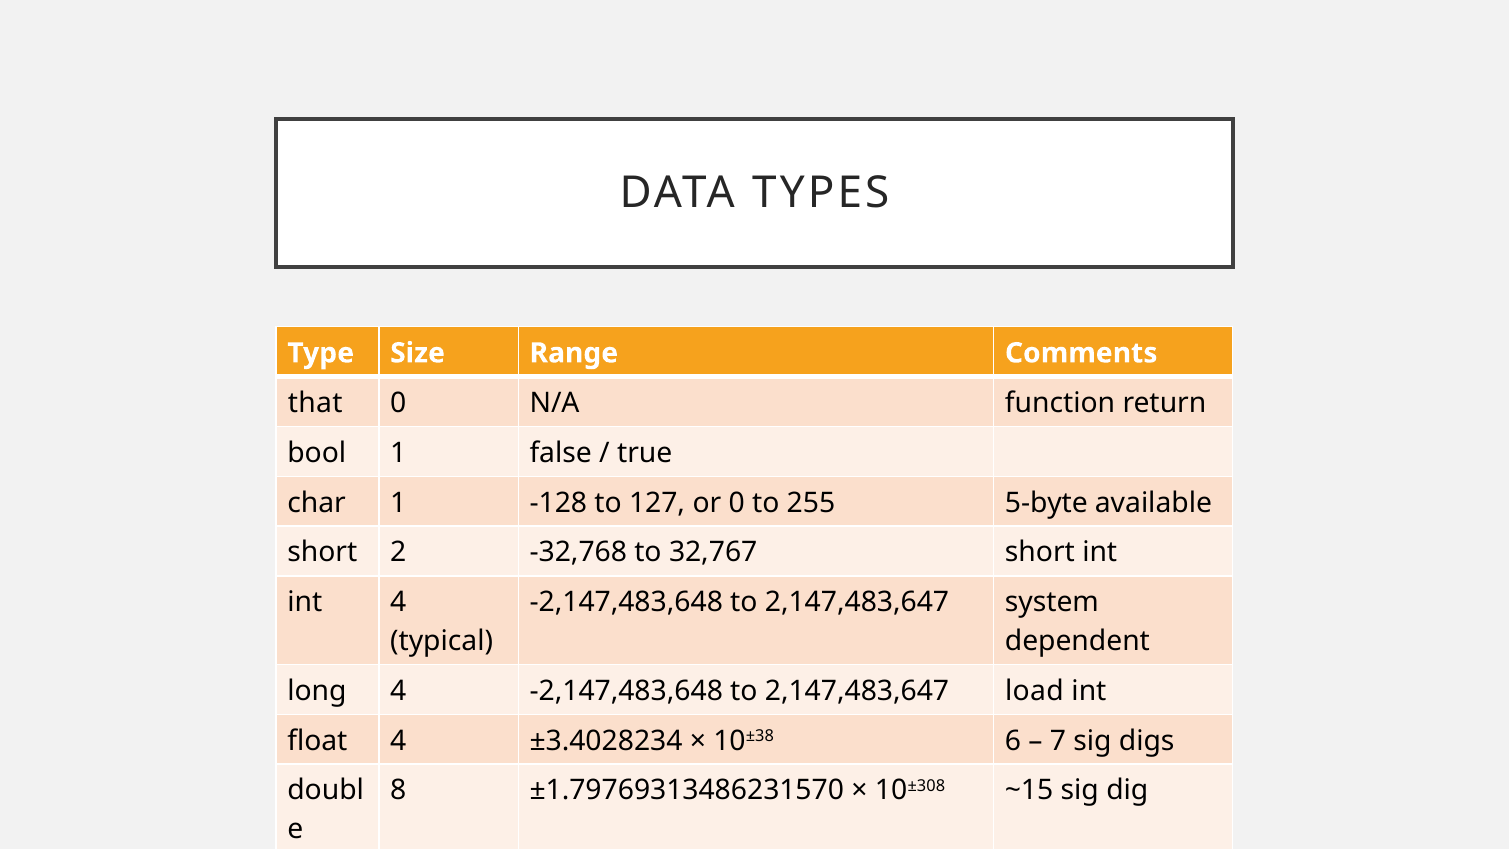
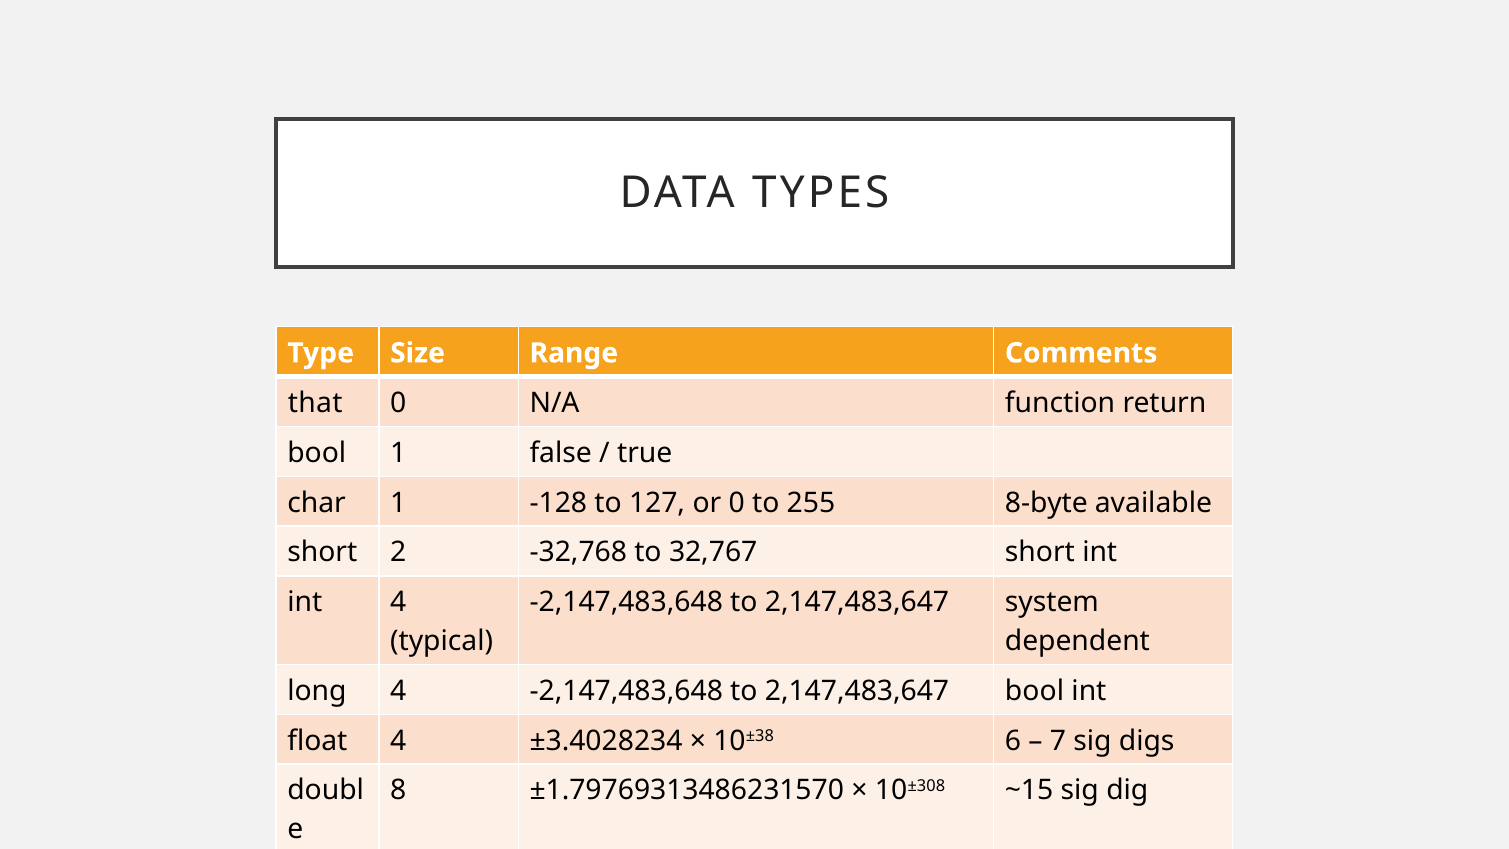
5-byte: 5-byte -> 8-byte (1046, 503)
2,147,483,647 load: load -> bool (1035, 691)
